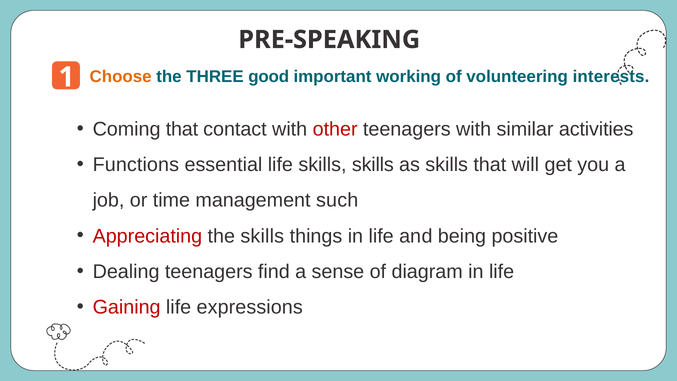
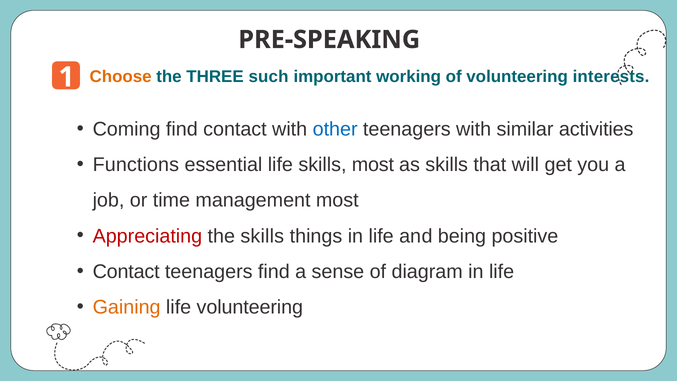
good: good -> such (269, 77)
Coming that: that -> find (182, 129)
other colour: red -> blue (335, 129)
skills skills: skills -> most (373, 165)
management such: such -> most (337, 200)
Dealing: Dealing -> Contact (126, 271)
Gaining colour: red -> orange (127, 307)
life expressions: expressions -> volunteering (250, 307)
